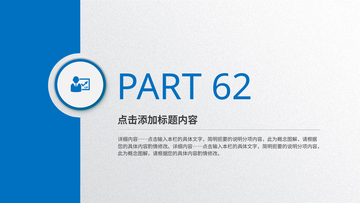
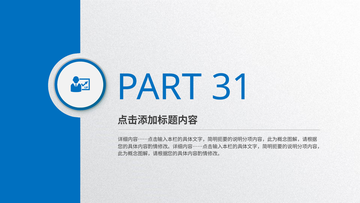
62: 62 -> 31 (232, 87)
